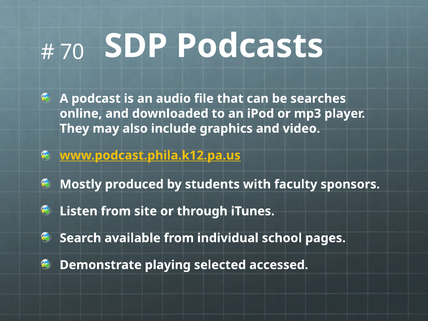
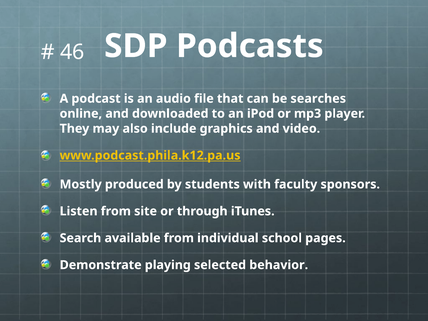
70: 70 -> 46 (72, 52)
accessed: accessed -> behavior (279, 265)
